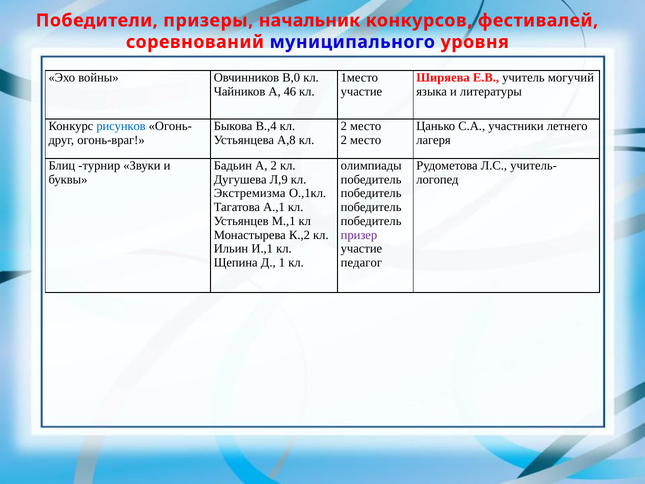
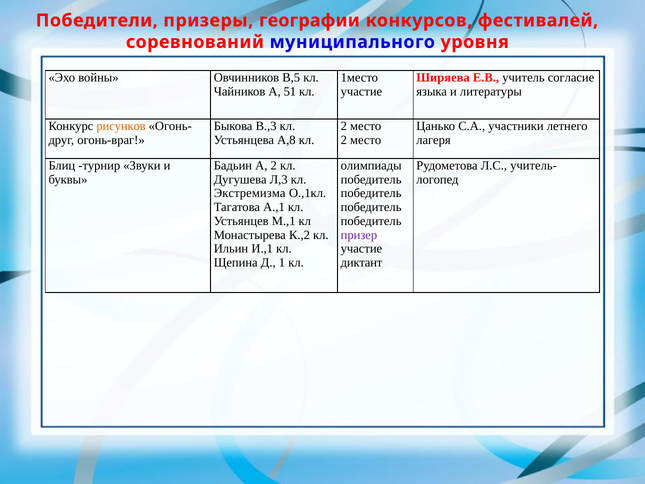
начальник: начальник -> географии (309, 20)
В,0: В,0 -> В,5 (291, 78)
могучий: могучий -> согласие (571, 78)
46: 46 -> 51 (290, 91)
рисунков colour: blue -> orange (121, 126)
В.,4: В.,4 -> В.,3 (266, 126)
Л,9: Л,9 -> Л,3 (279, 179)
педагог: педагог -> диктант (362, 263)
